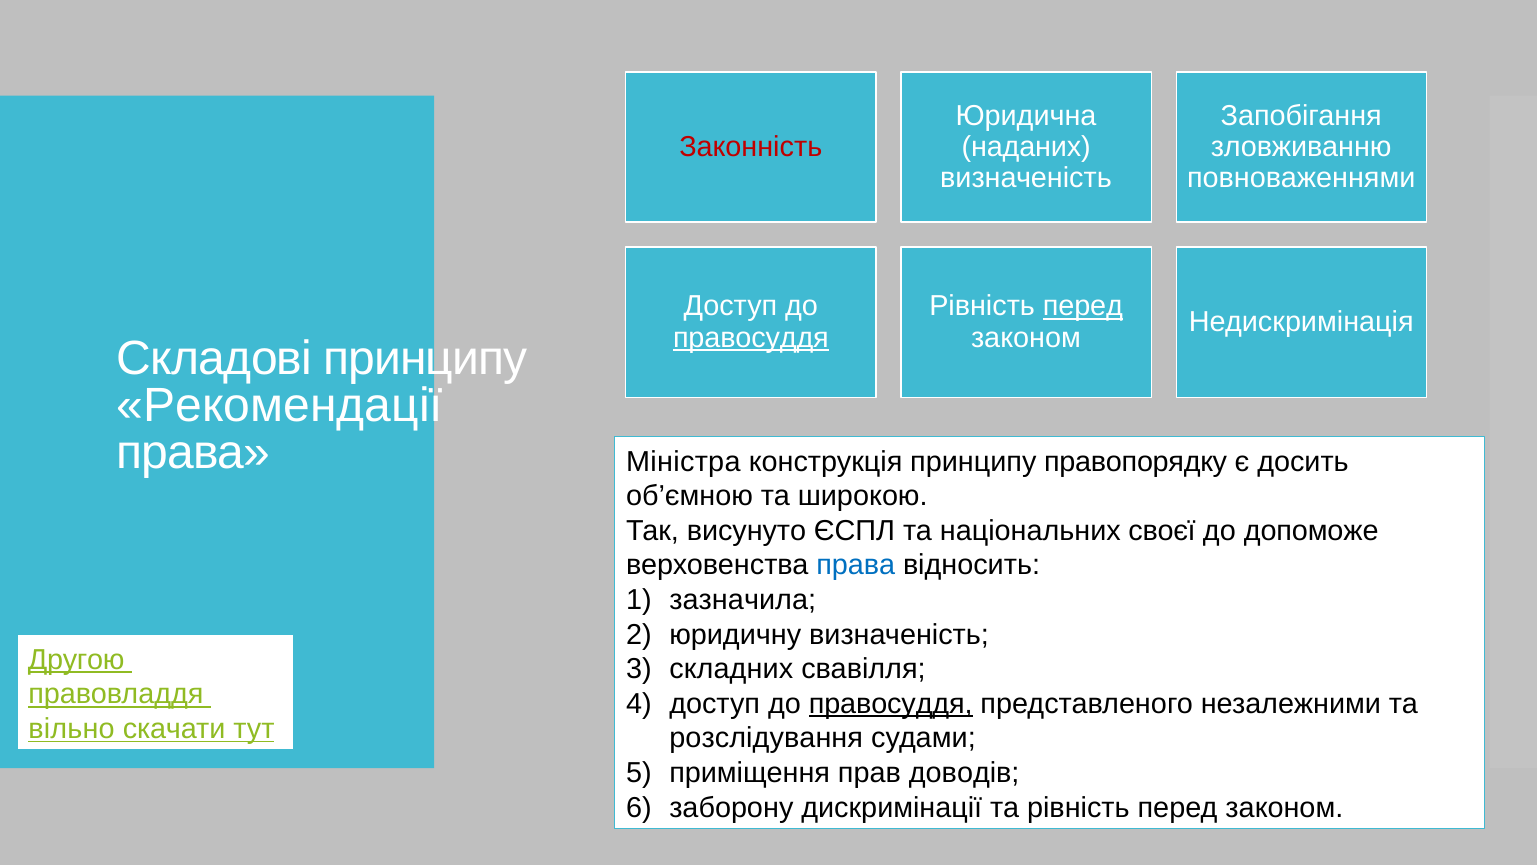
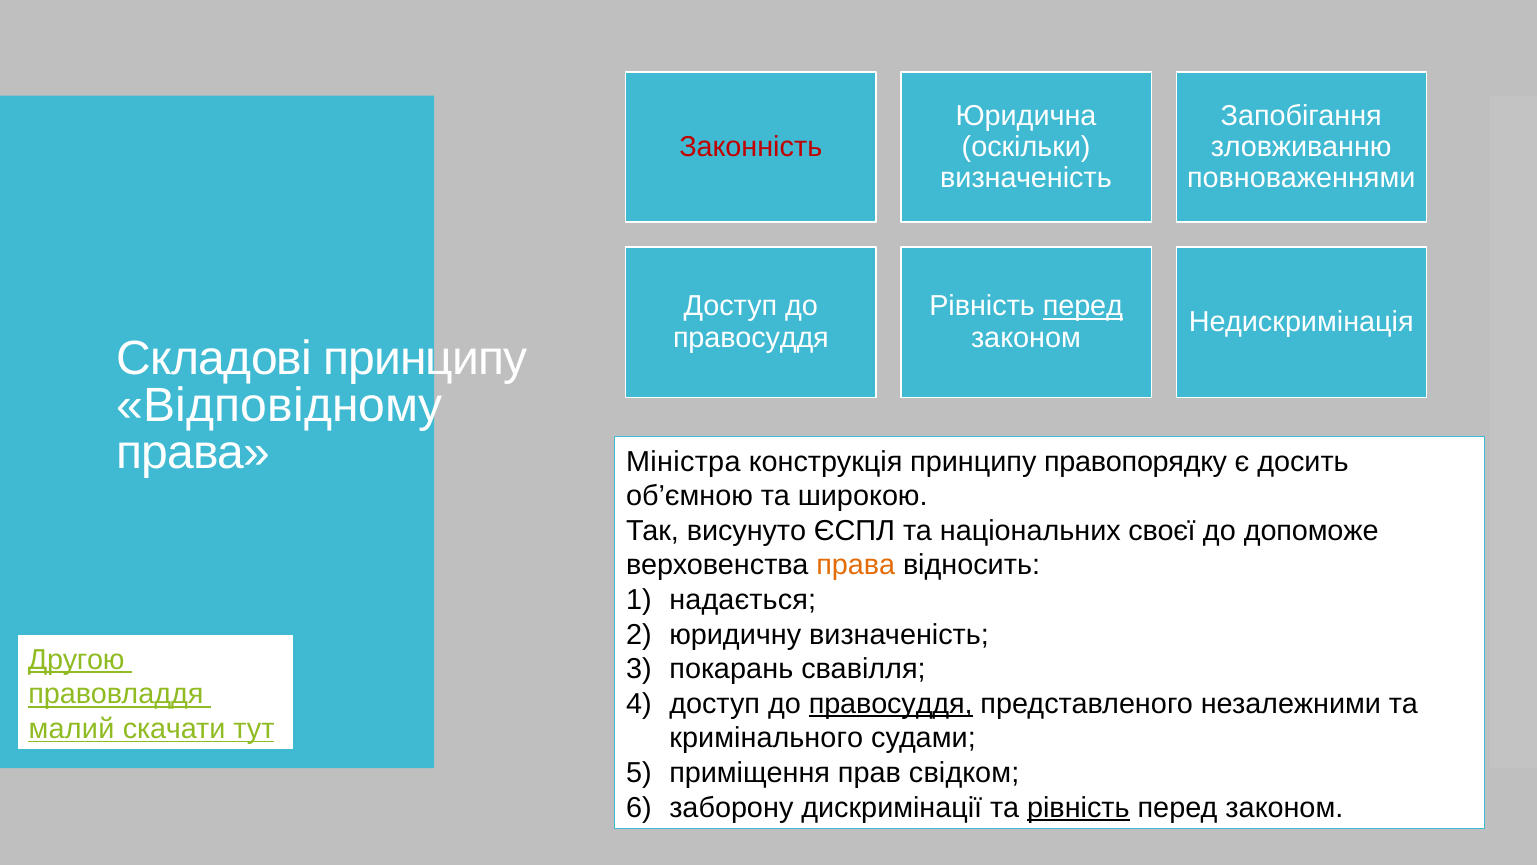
наданих: наданих -> оскільки (1026, 147)
правосуддя underline: present -> none (751, 337)
Рекомендації: Рекомендації -> Відповідному (280, 406)
права colour: blue -> orange (856, 565)
зазначила: зазначила -> надається (743, 600)
складних: складних -> покарань (731, 669)
вільно: вільно -> малий (71, 728)
розслідування: розслідування -> кримінального (766, 738)
доводів: доводів -> свідком (964, 773)
рівність underline: none -> present (1078, 807)
